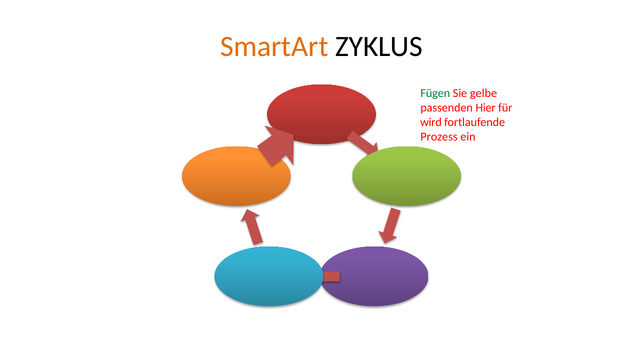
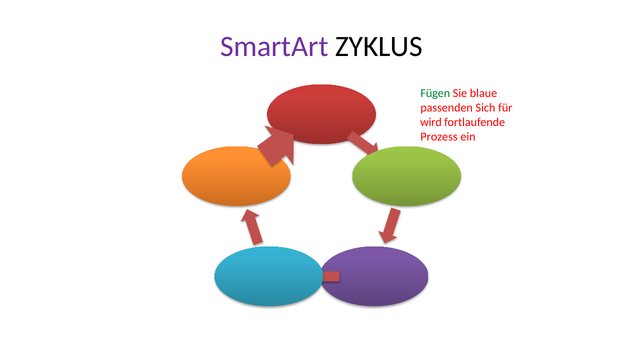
SmartArt colour: orange -> purple (274, 47)
gelbe: gelbe -> blaue (484, 93)
Hier: Hier -> Sich (485, 108)
